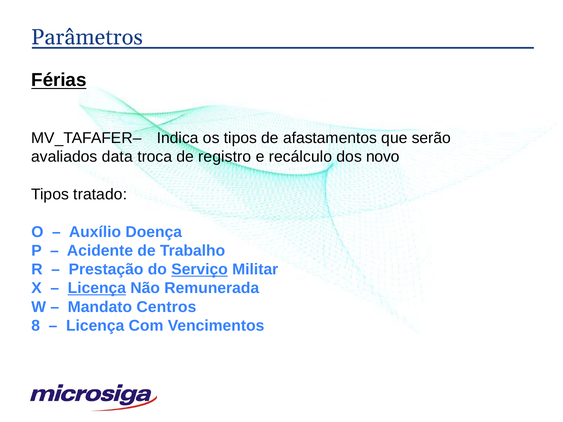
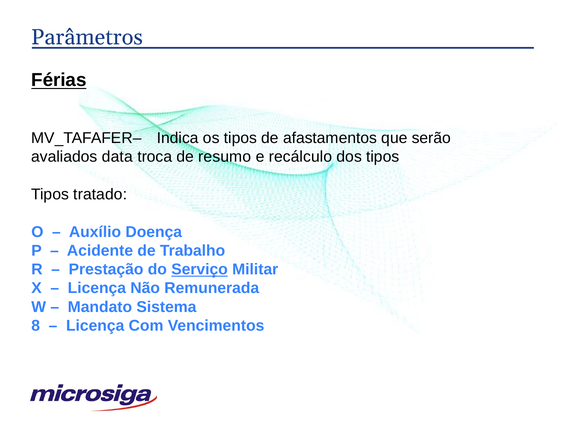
registro: registro -> resumo (225, 157)
dos novo: novo -> tipos (383, 157)
Licença underline: present -> none (97, 288)
Centros: Centros -> Sistema (166, 307)
